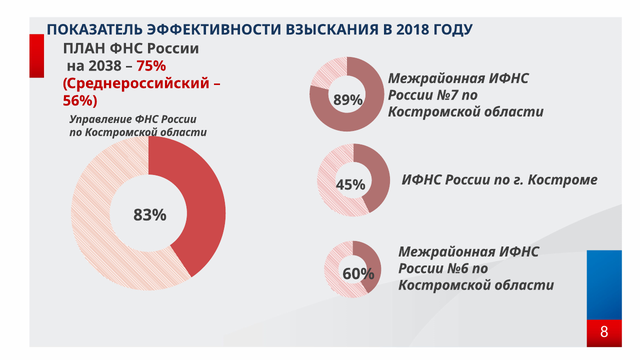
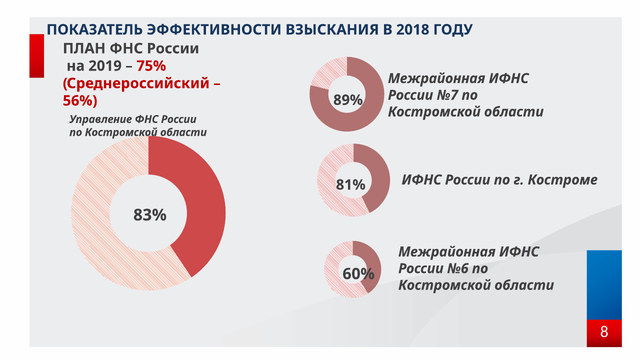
2038: 2038 -> 2019 (105, 66)
45%: 45% -> 81% (351, 185)
